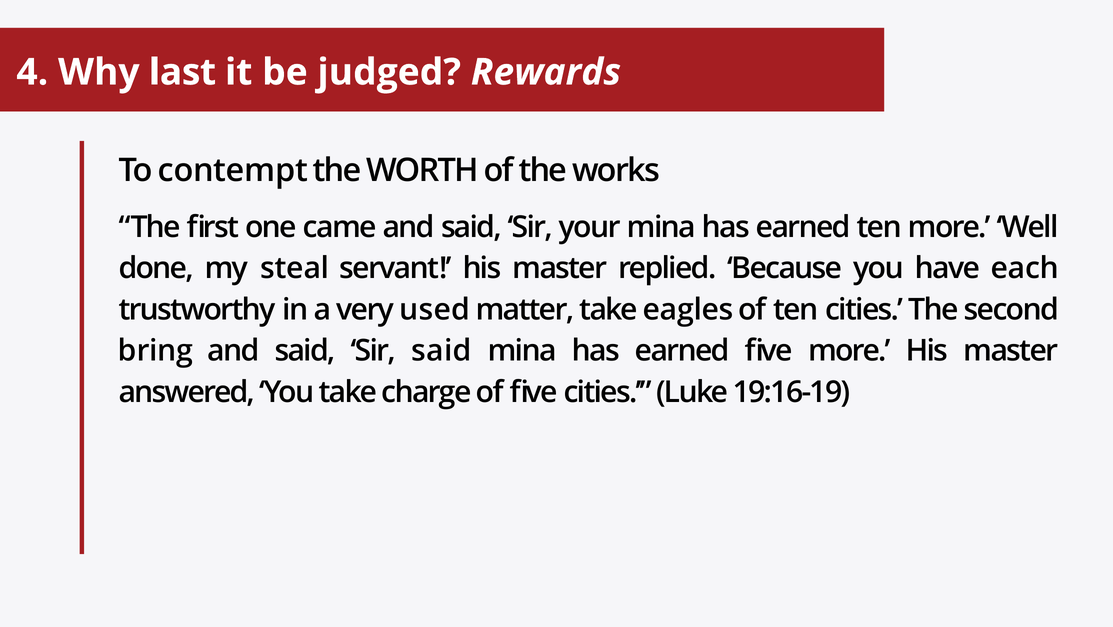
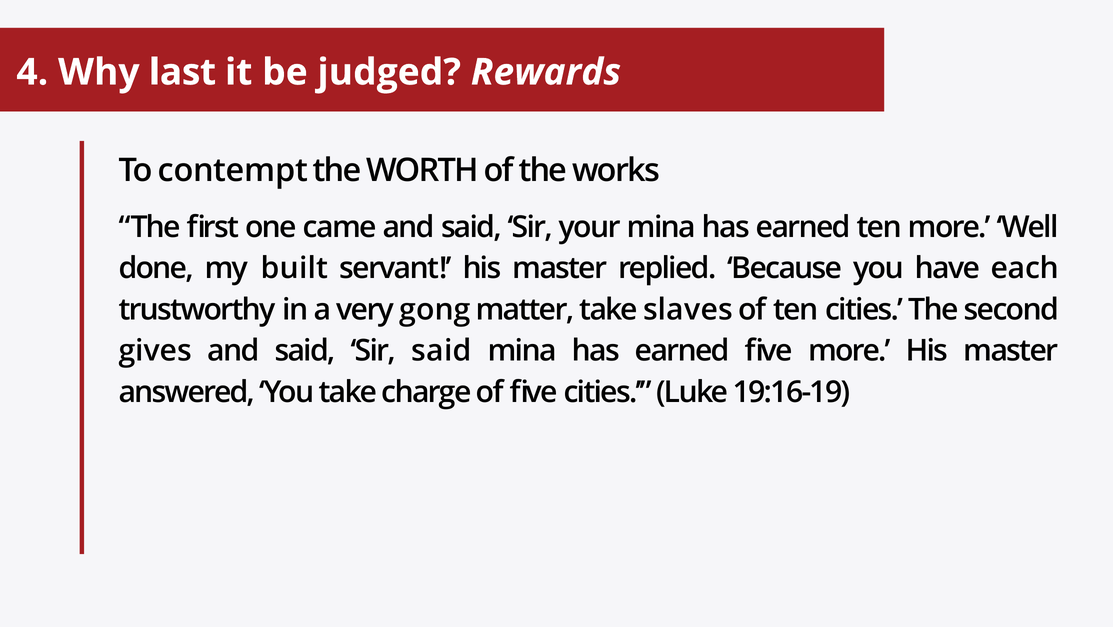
steal: steal -> built (295, 269)
used: used -> gong (435, 310)
eagles: eagles -> slaves (688, 310)
bring: bring -> gives (155, 351)
